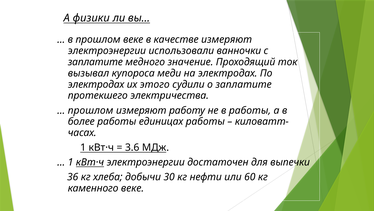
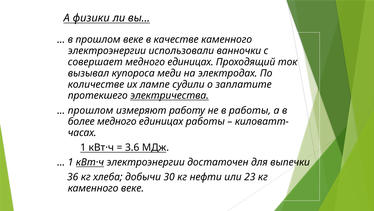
качестве измеряют: измеряют -> каменного (227, 39)
заплатите: заплатите -> совершает (95, 62)
значение: значение -> единицах (190, 62)
электродах: электродах -> количестве (96, 84)
этого: этого -> лампе (155, 84)
электричества underline: none -> present (170, 95)
более работы: работы -> медного (117, 121)
60: 60 -> 23 (250, 177)
